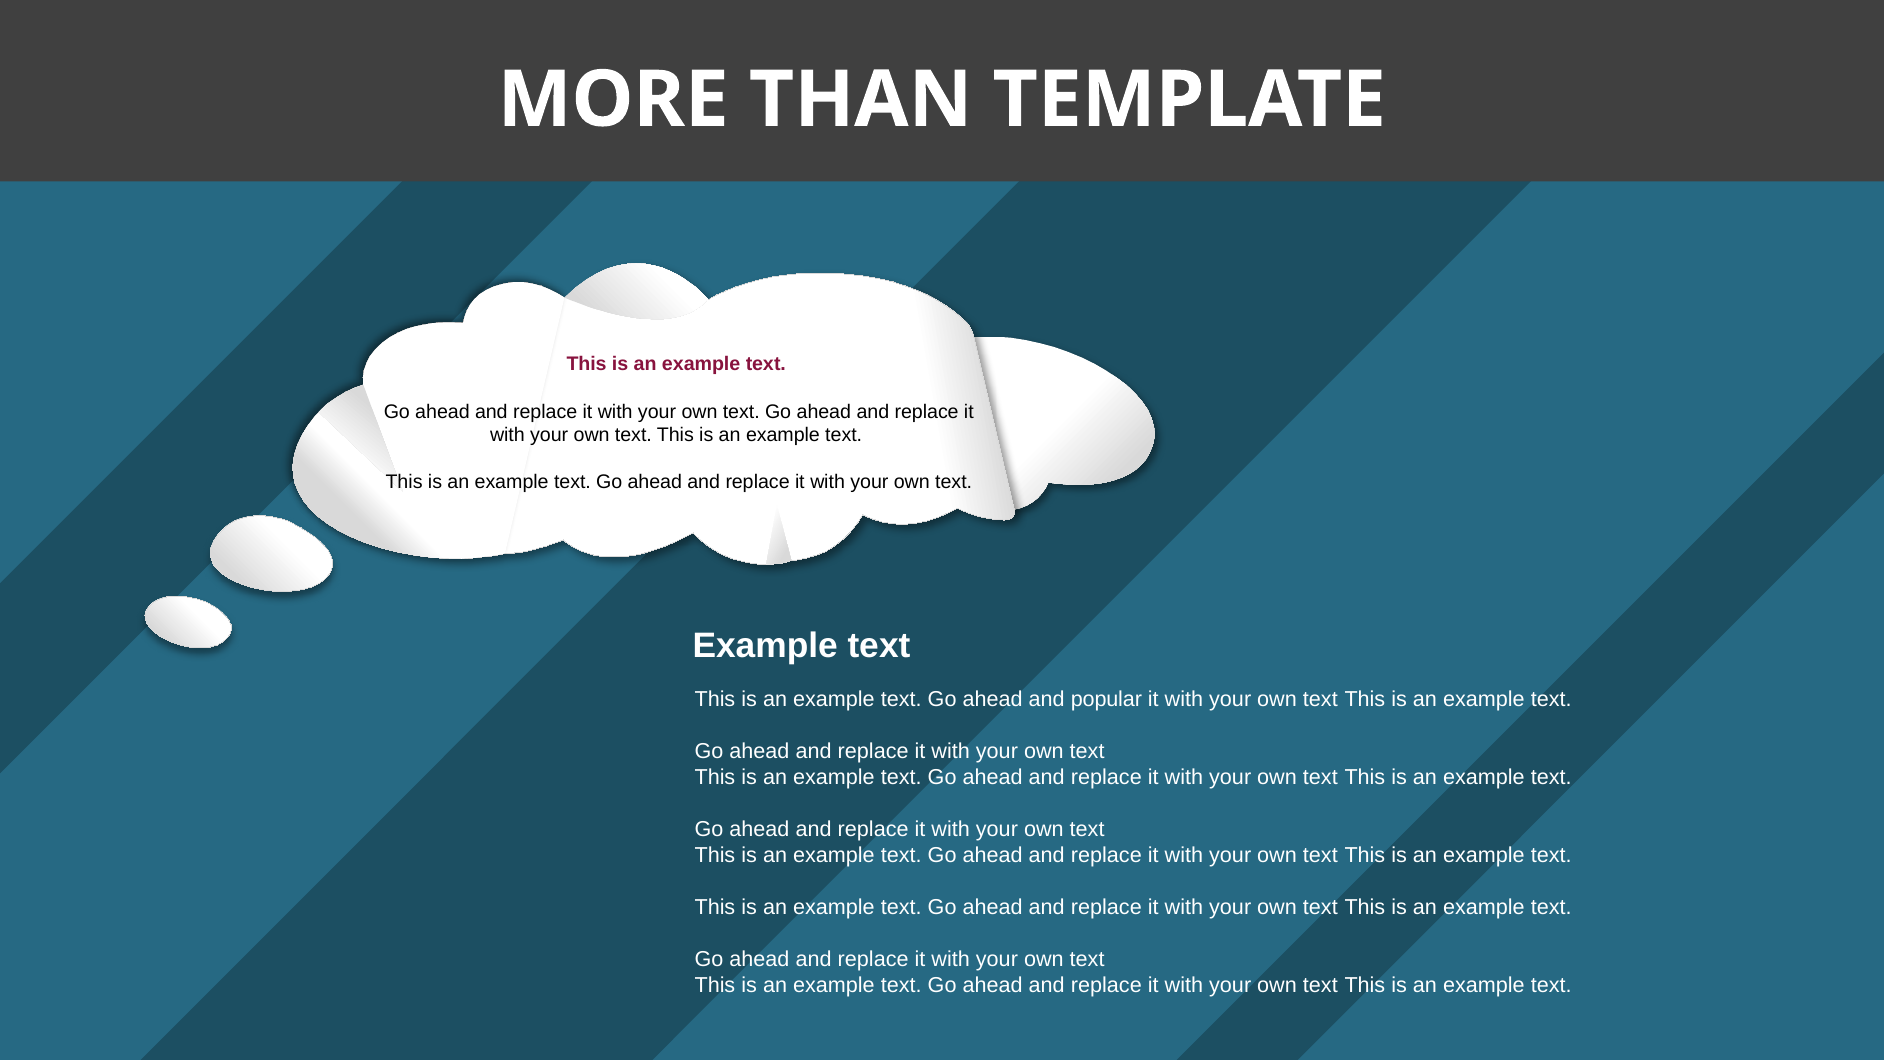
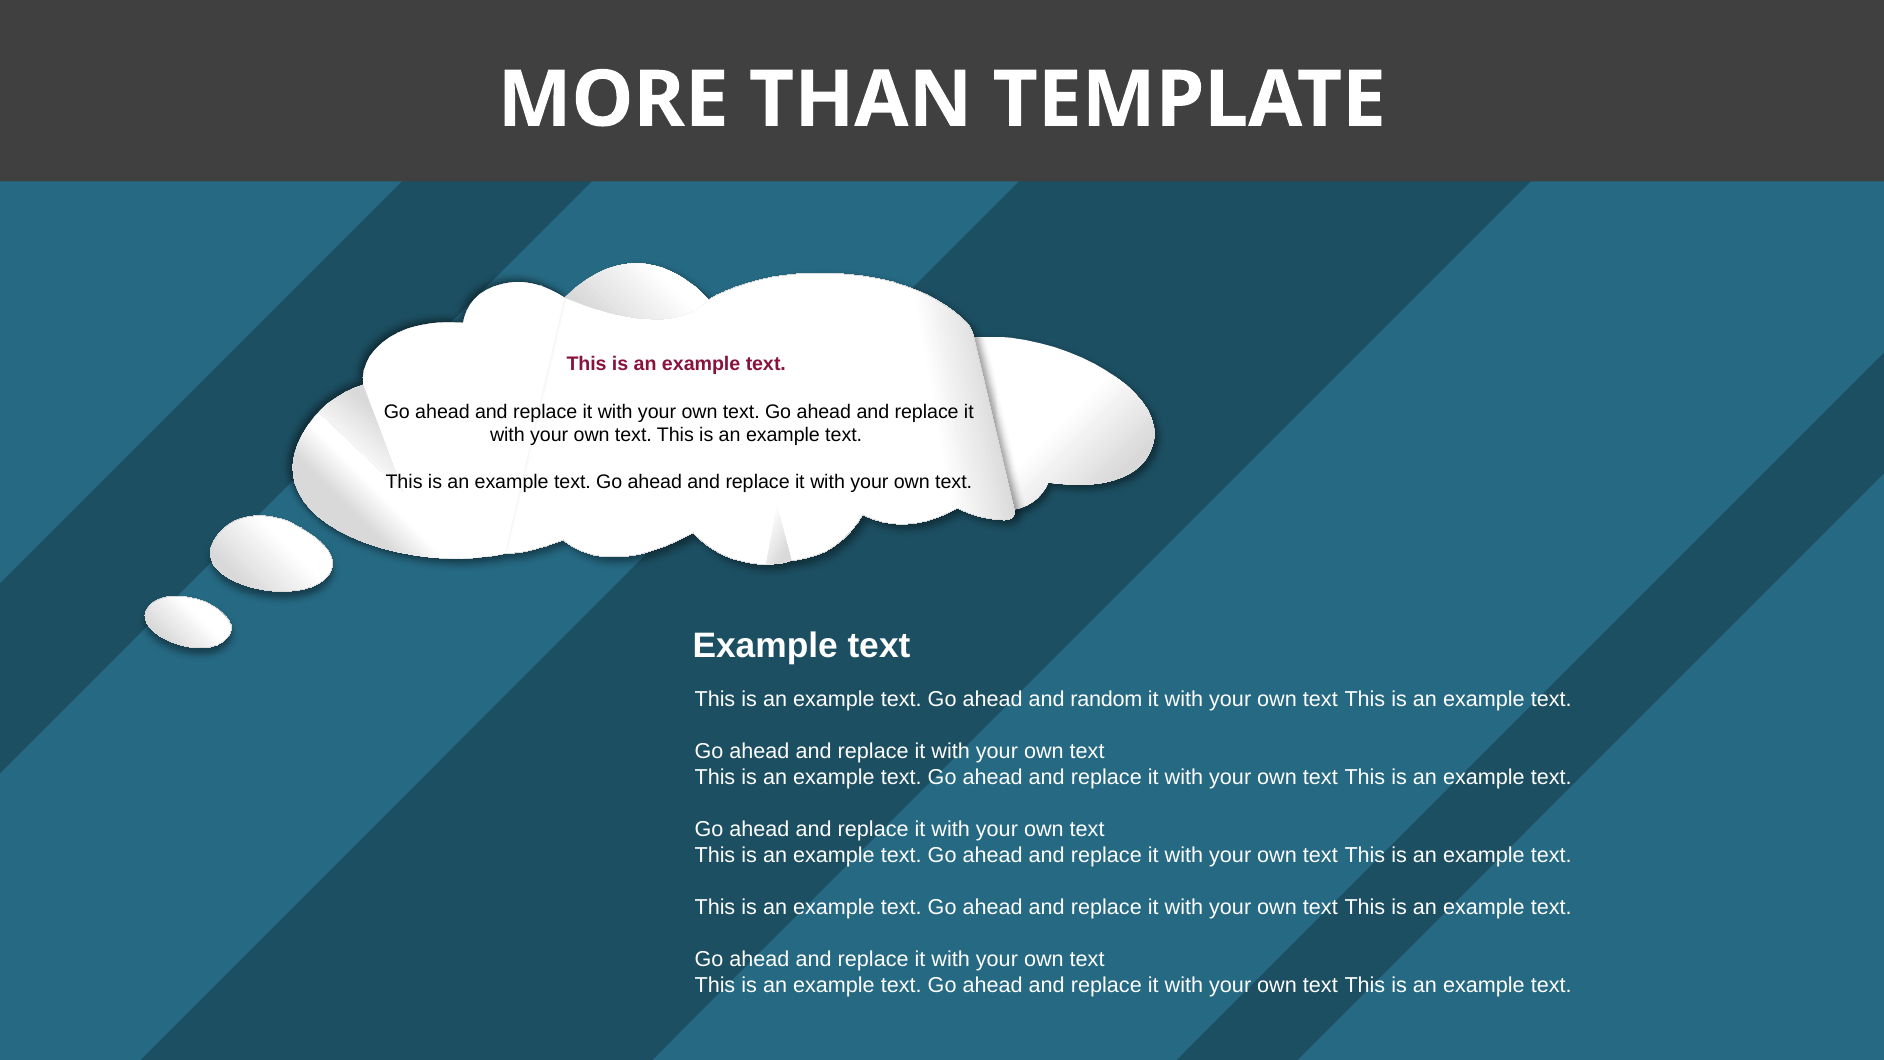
popular: popular -> random (1106, 700)
